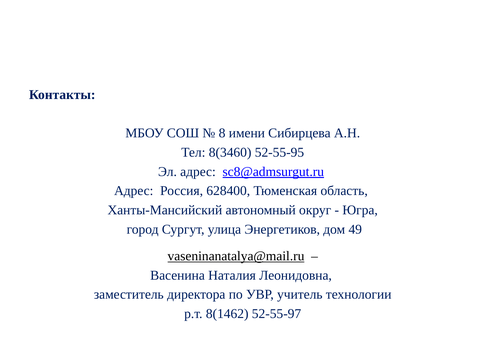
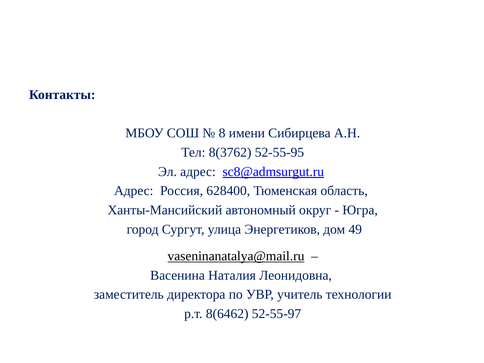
8(3460: 8(3460 -> 8(3762 (230, 152)
8(1462: 8(1462 -> 8(6462 (227, 314)
